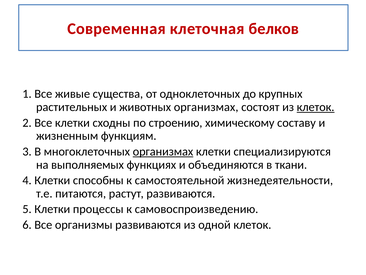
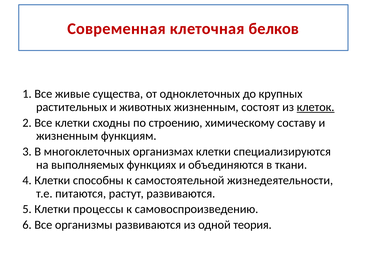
животных организмах: организмах -> жизненным (206, 107)
организмах underline: present -> none (163, 151)
одной клеток: клеток -> теория (252, 224)
